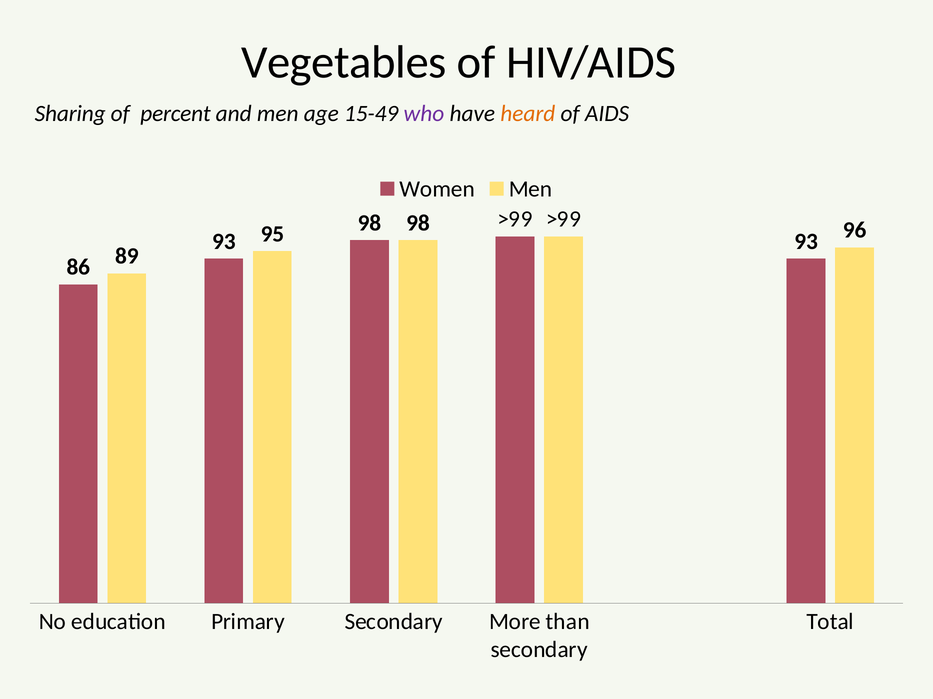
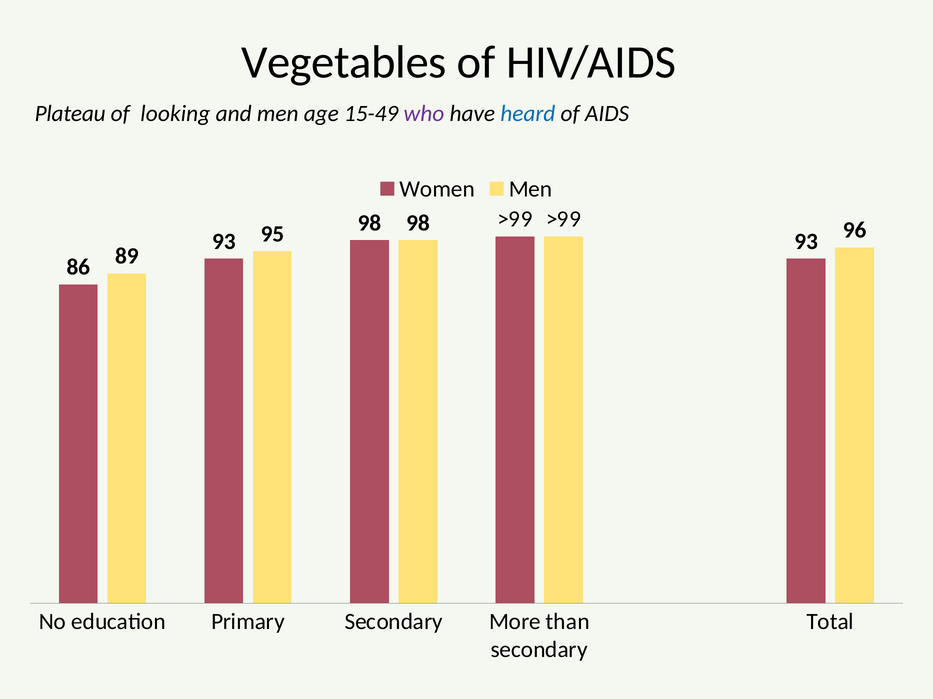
Sharing: Sharing -> Plateau (70, 113)
percent: percent -> looking (175, 113)
heard colour: orange -> blue (528, 113)
